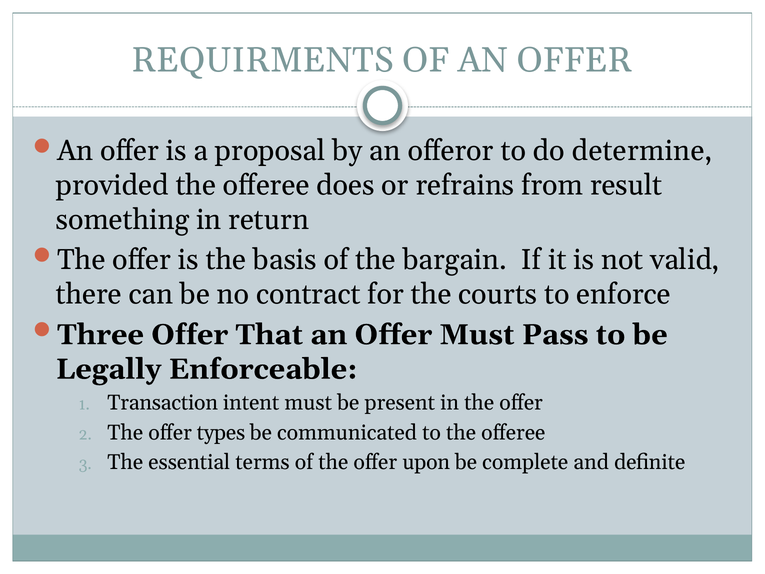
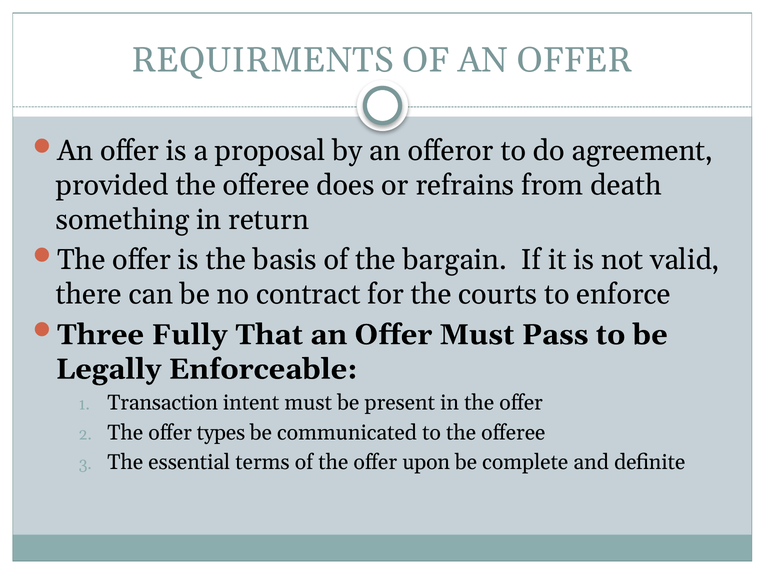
determine: determine -> agreement (642, 151)
result: result -> death (626, 185)
Three Offer: Offer -> Fully (190, 335)
